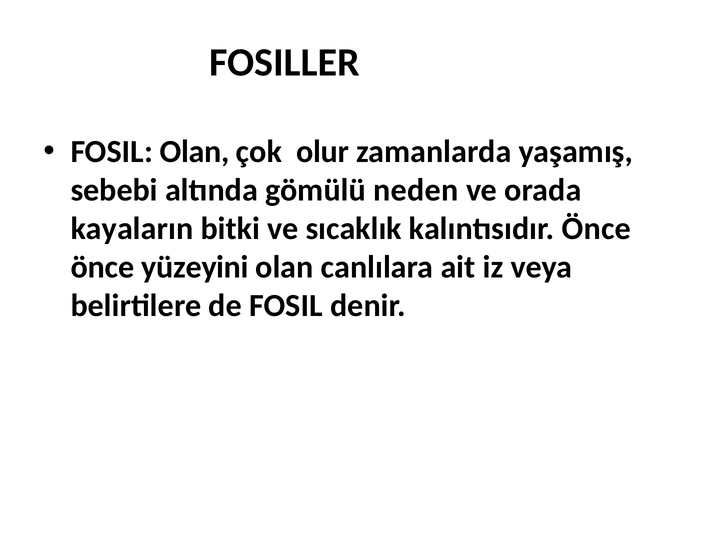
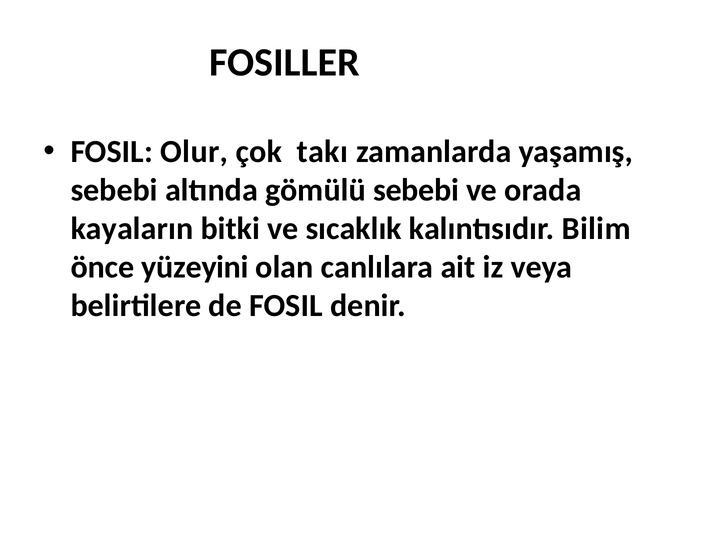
FOSIL Olan: Olan -> Olur (194, 152)
olur: olur -> takı (322, 152)
gömülü neden: neden -> sebebi (416, 190)
kalıntısıdır Önce: Önce -> Bilim (596, 229)
